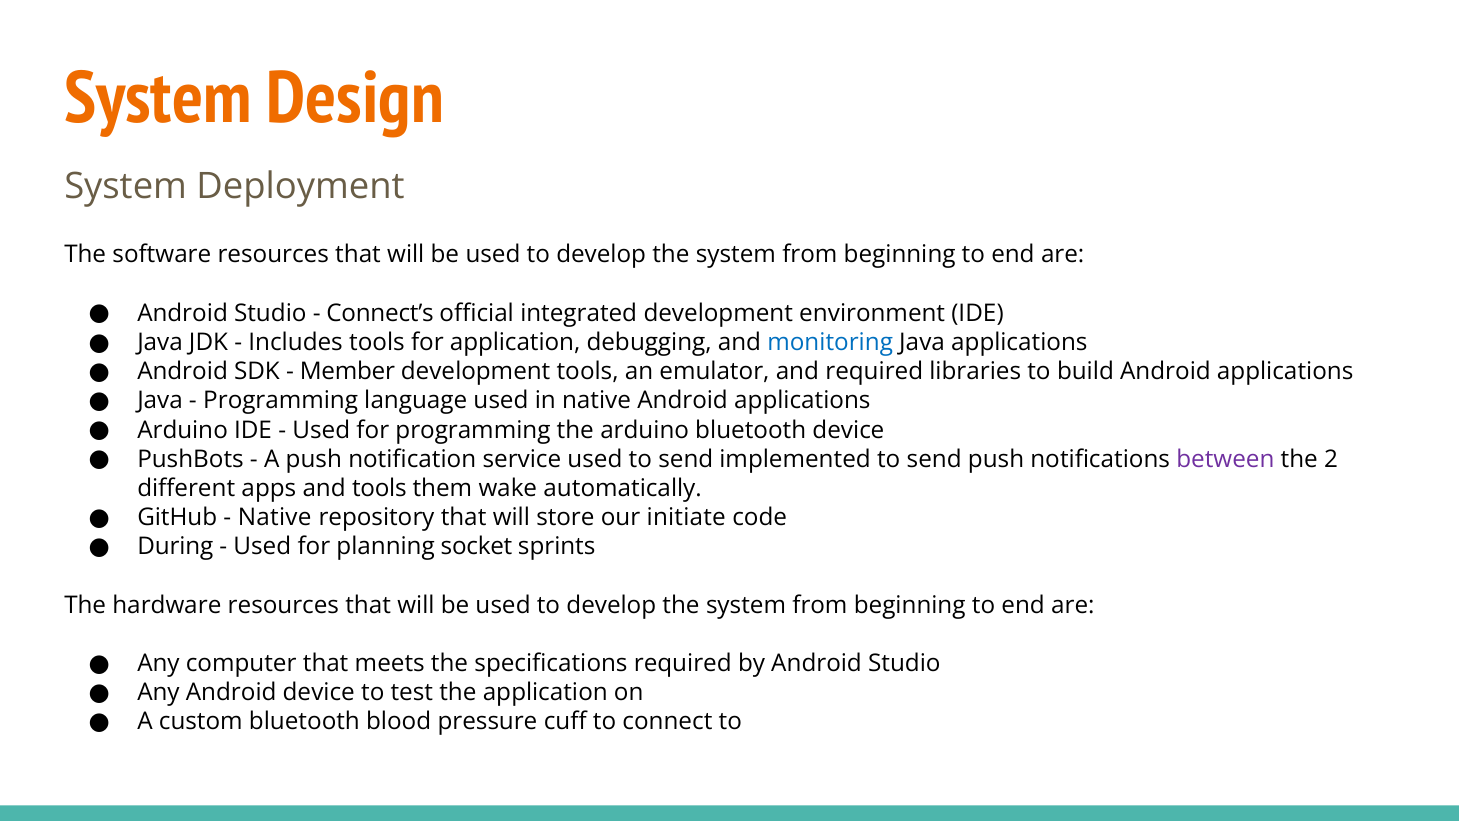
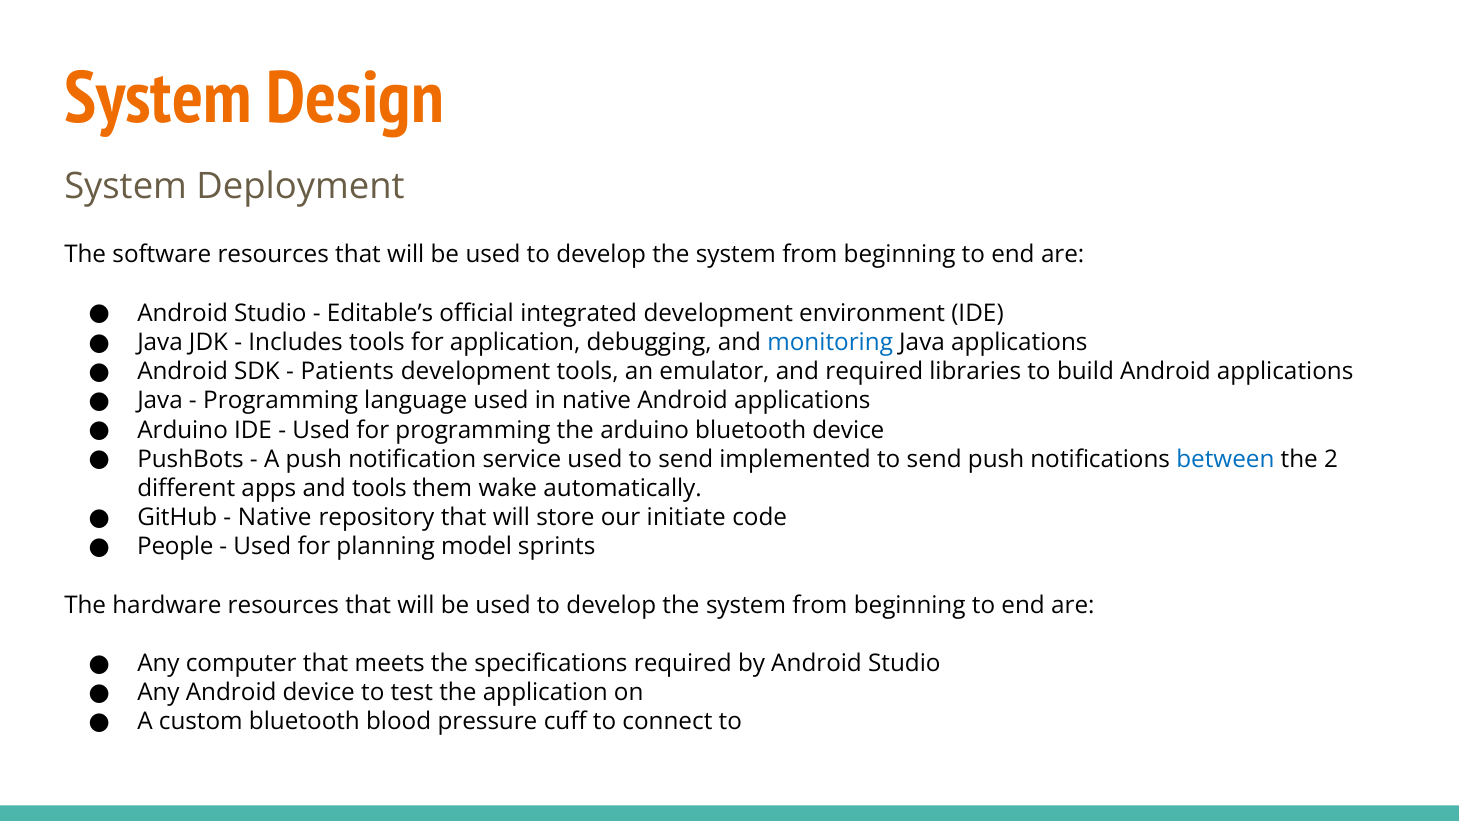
Connect’s: Connect’s -> Editable’s (380, 313)
Member: Member -> Patients (347, 372)
between colour: purple -> blue (1225, 459)
During: During -> People (175, 547)
socket: socket -> model (477, 547)
